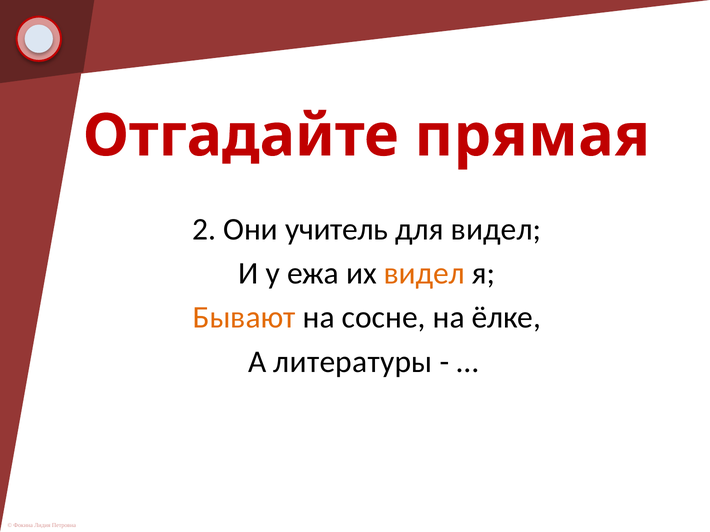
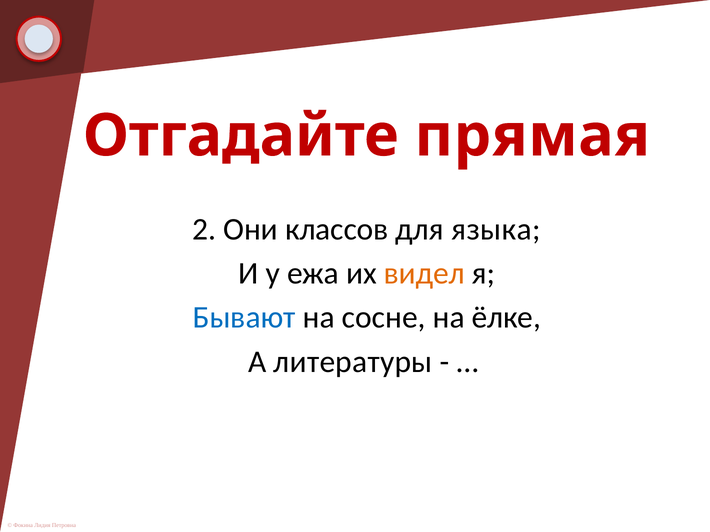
учитель: учитель -> классов (337, 229)
для видел: видел -> языка (496, 229)
Бывают colour: orange -> blue (244, 318)
